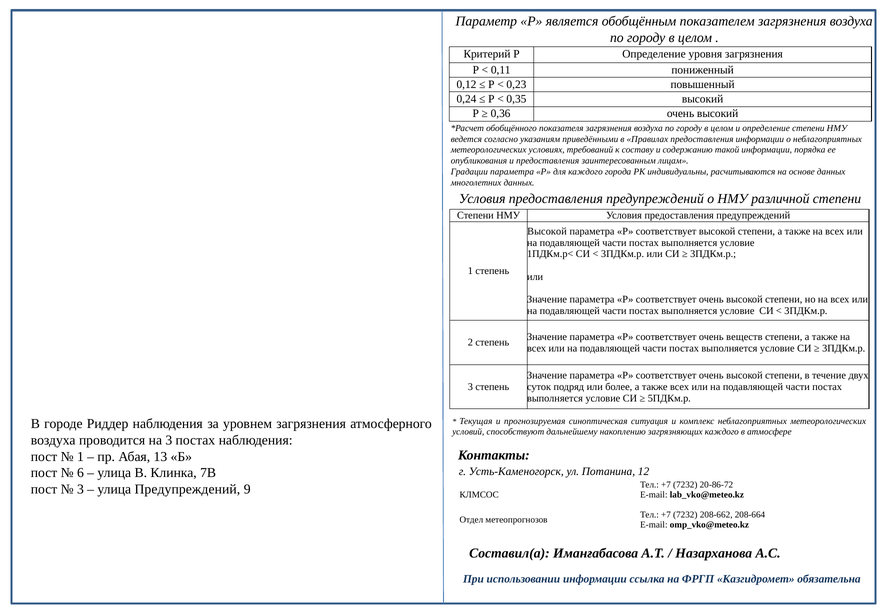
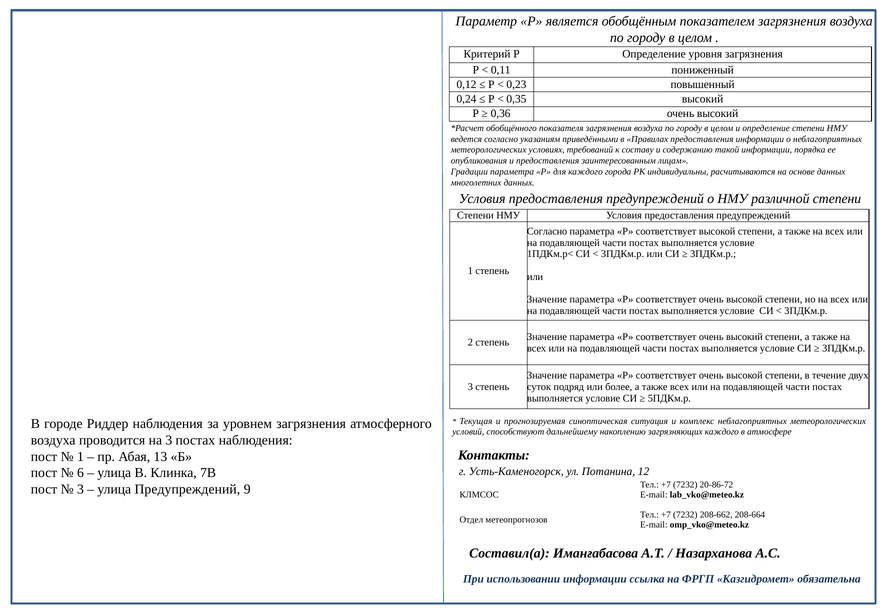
Высокой: Высокой -> Согласно (547, 231)
соответствует очень веществ: веществ -> высокий (744, 337)
